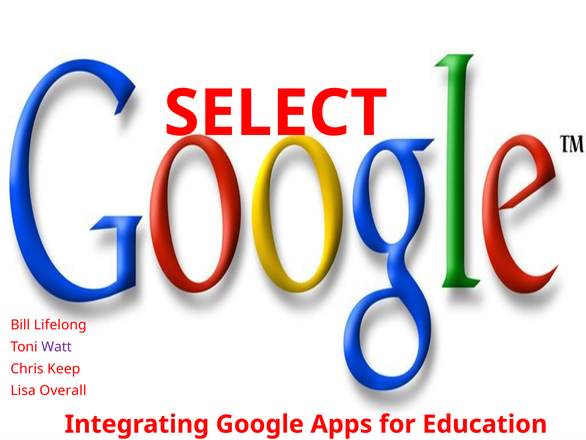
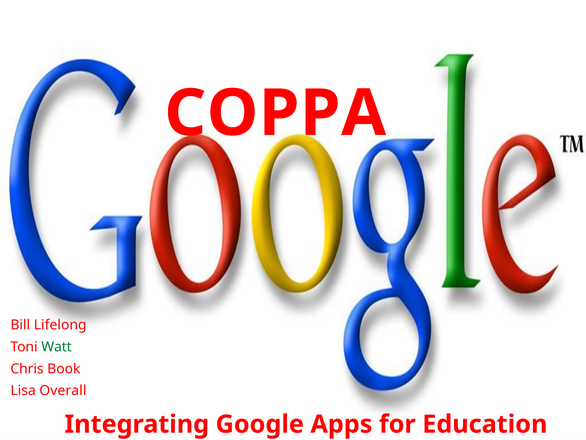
SELECT: SELECT -> COPPA (275, 113)
Watt colour: purple -> green (57, 347)
Keep: Keep -> Book (64, 368)
